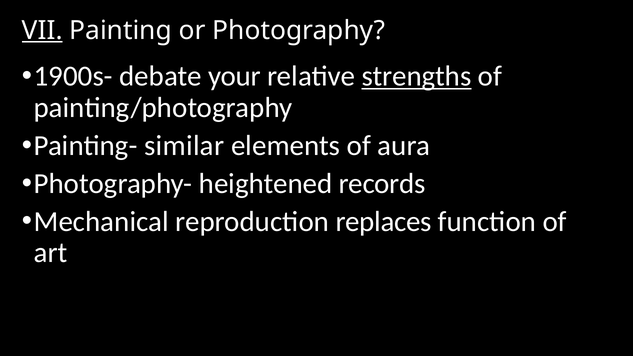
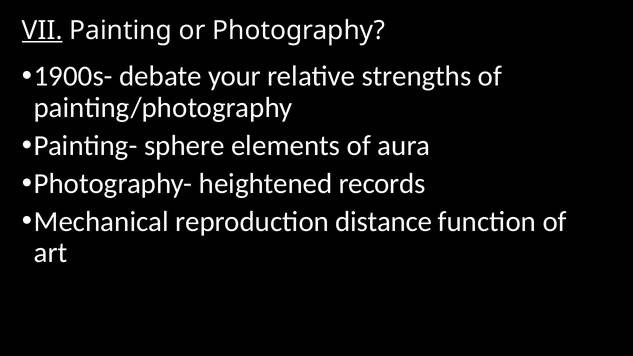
strengths underline: present -> none (417, 76)
similar: similar -> sphere (184, 146)
replaces: replaces -> distance (384, 221)
